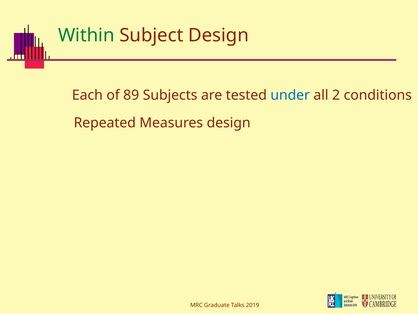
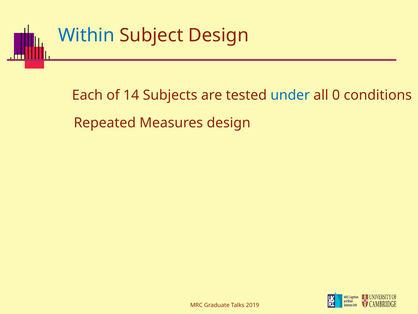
Within colour: green -> blue (86, 35)
89: 89 -> 14 (131, 95)
2: 2 -> 0 (336, 95)
